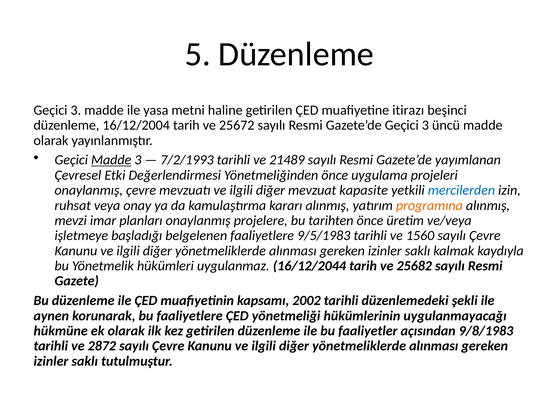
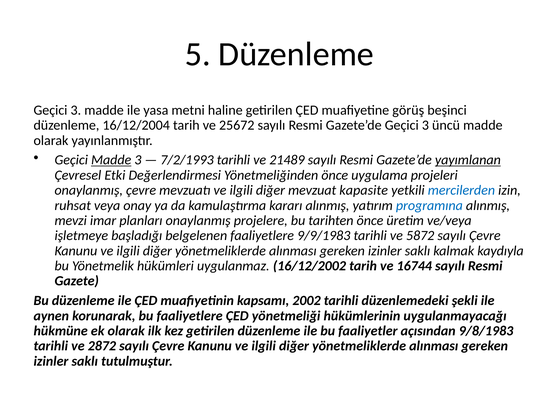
itirazı: itirazı -> görüş (408, 110)
yayımlanan underline: none -> present (468, 160)
programına colour: orange -> blue (429, 205)
9/5/1983: 9/5/1983 -> 9/9/1983 (324, 235)
1560: 1560 -> 5872 (420, 235)
16/12/2044: 16/12/2044 -> 16/12/2002 (310, 265)
25682: 25682 -> 16744 (414, 265)
